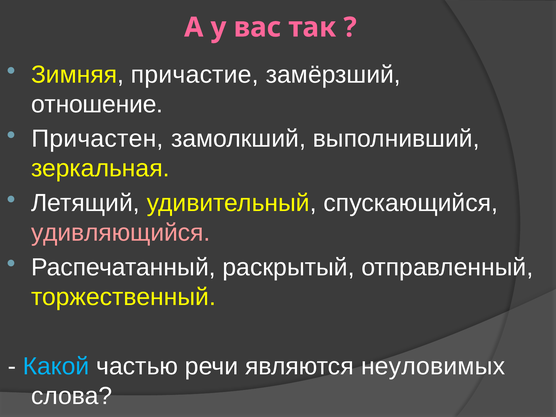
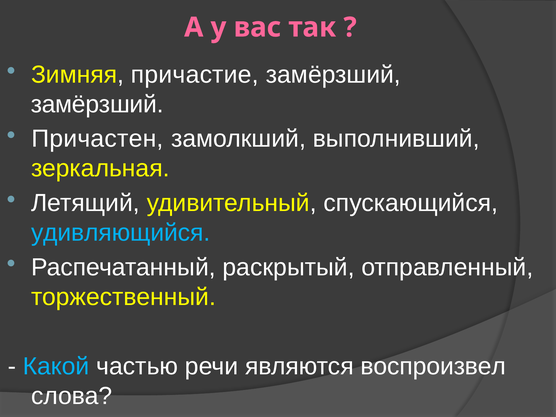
отношение: отношение -> замёрзший (97, 104)
удивляющийся colour: pink -> light blue (121, 233)
неуловимых: неуловимых -> воспроизвел (433, 366)
